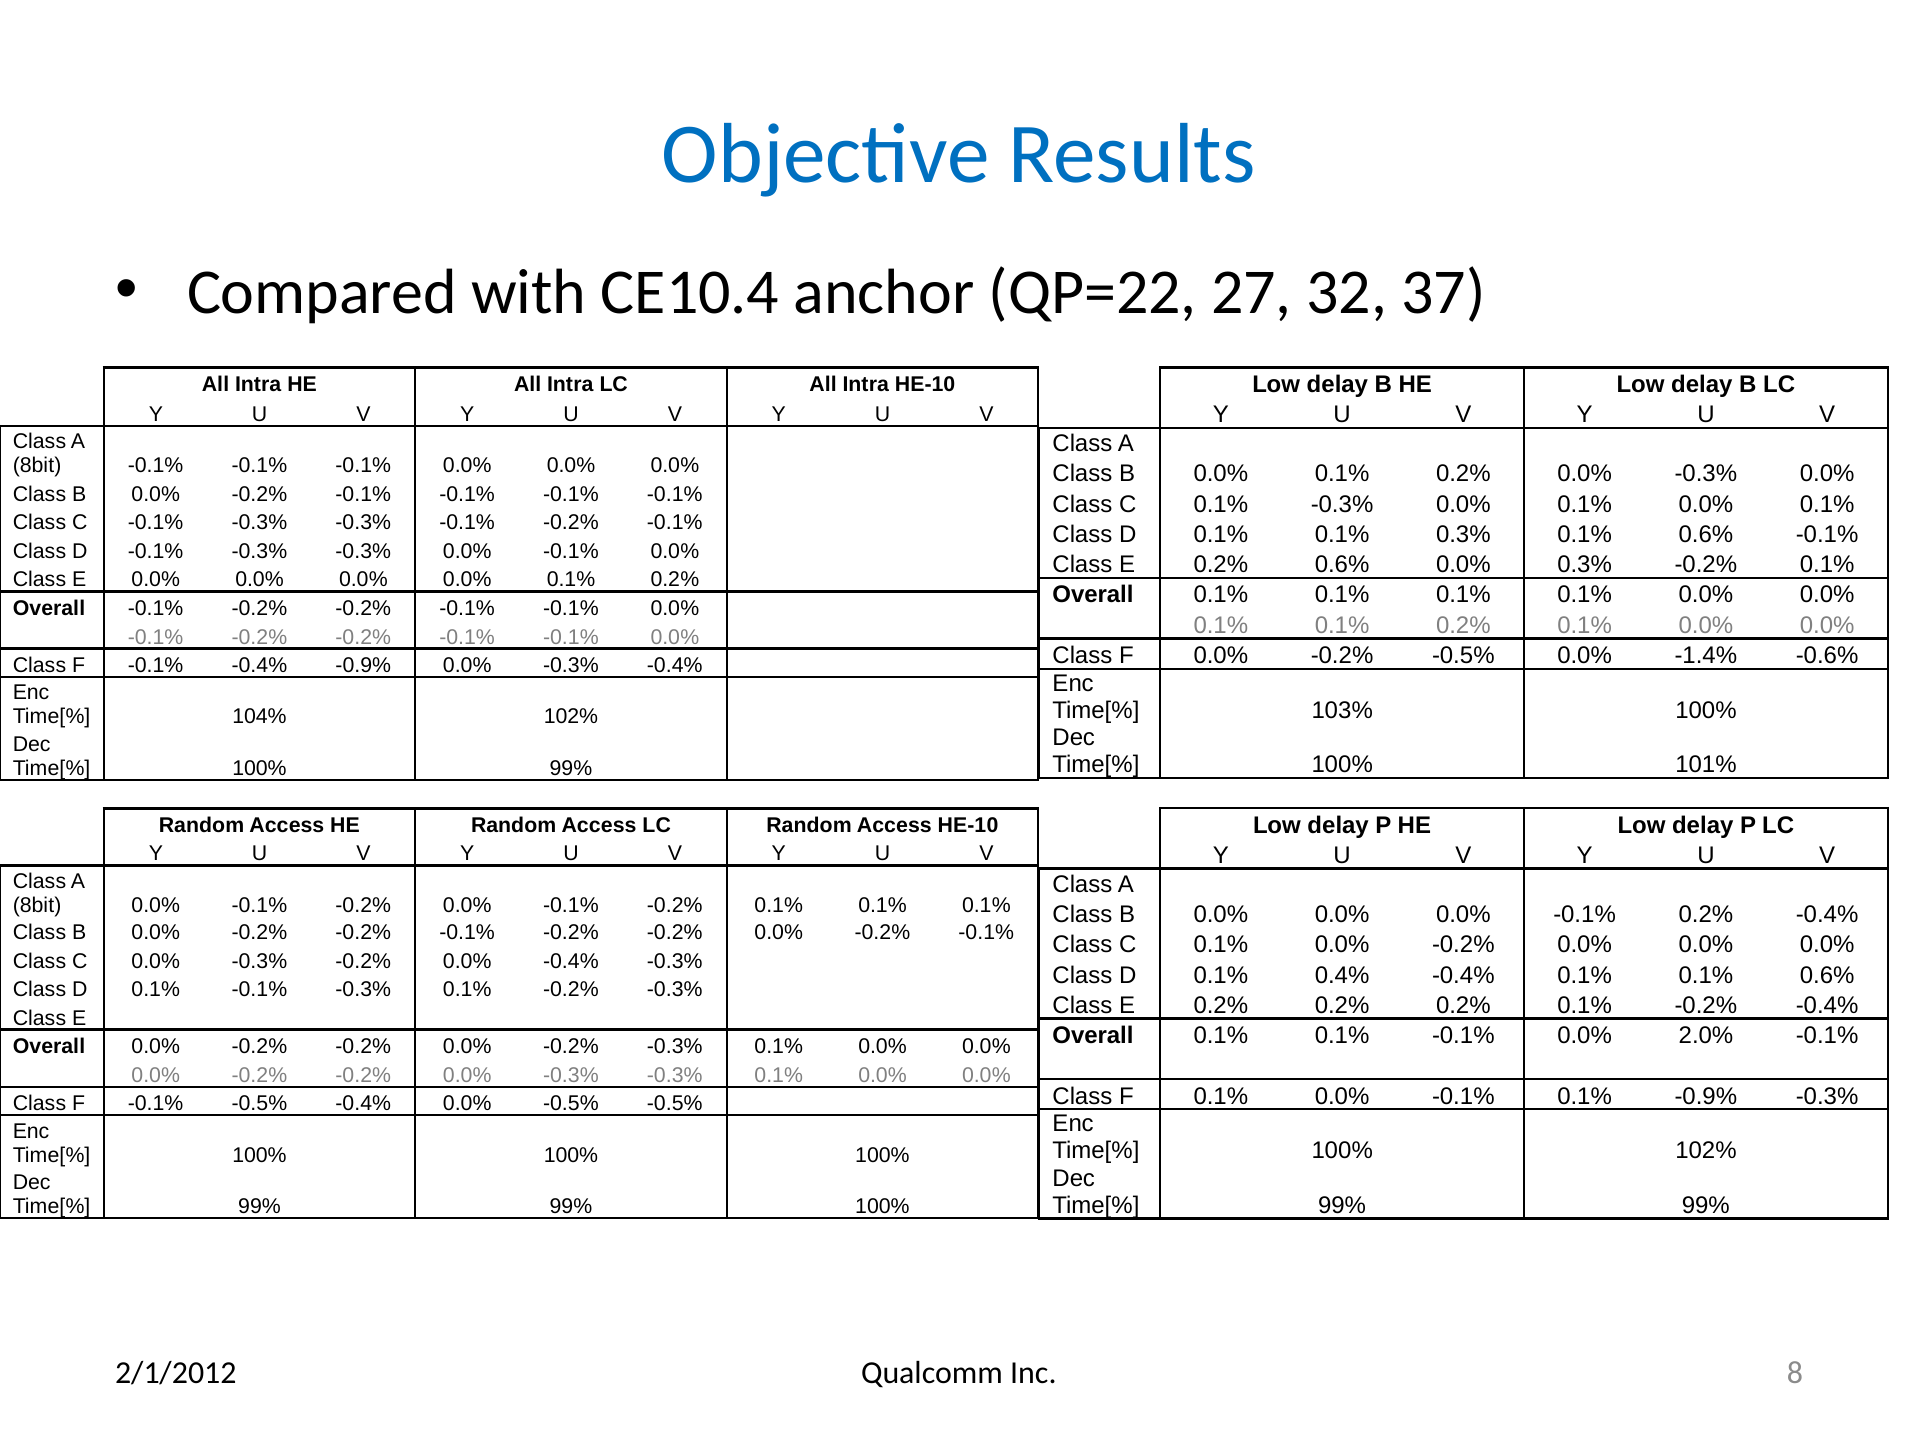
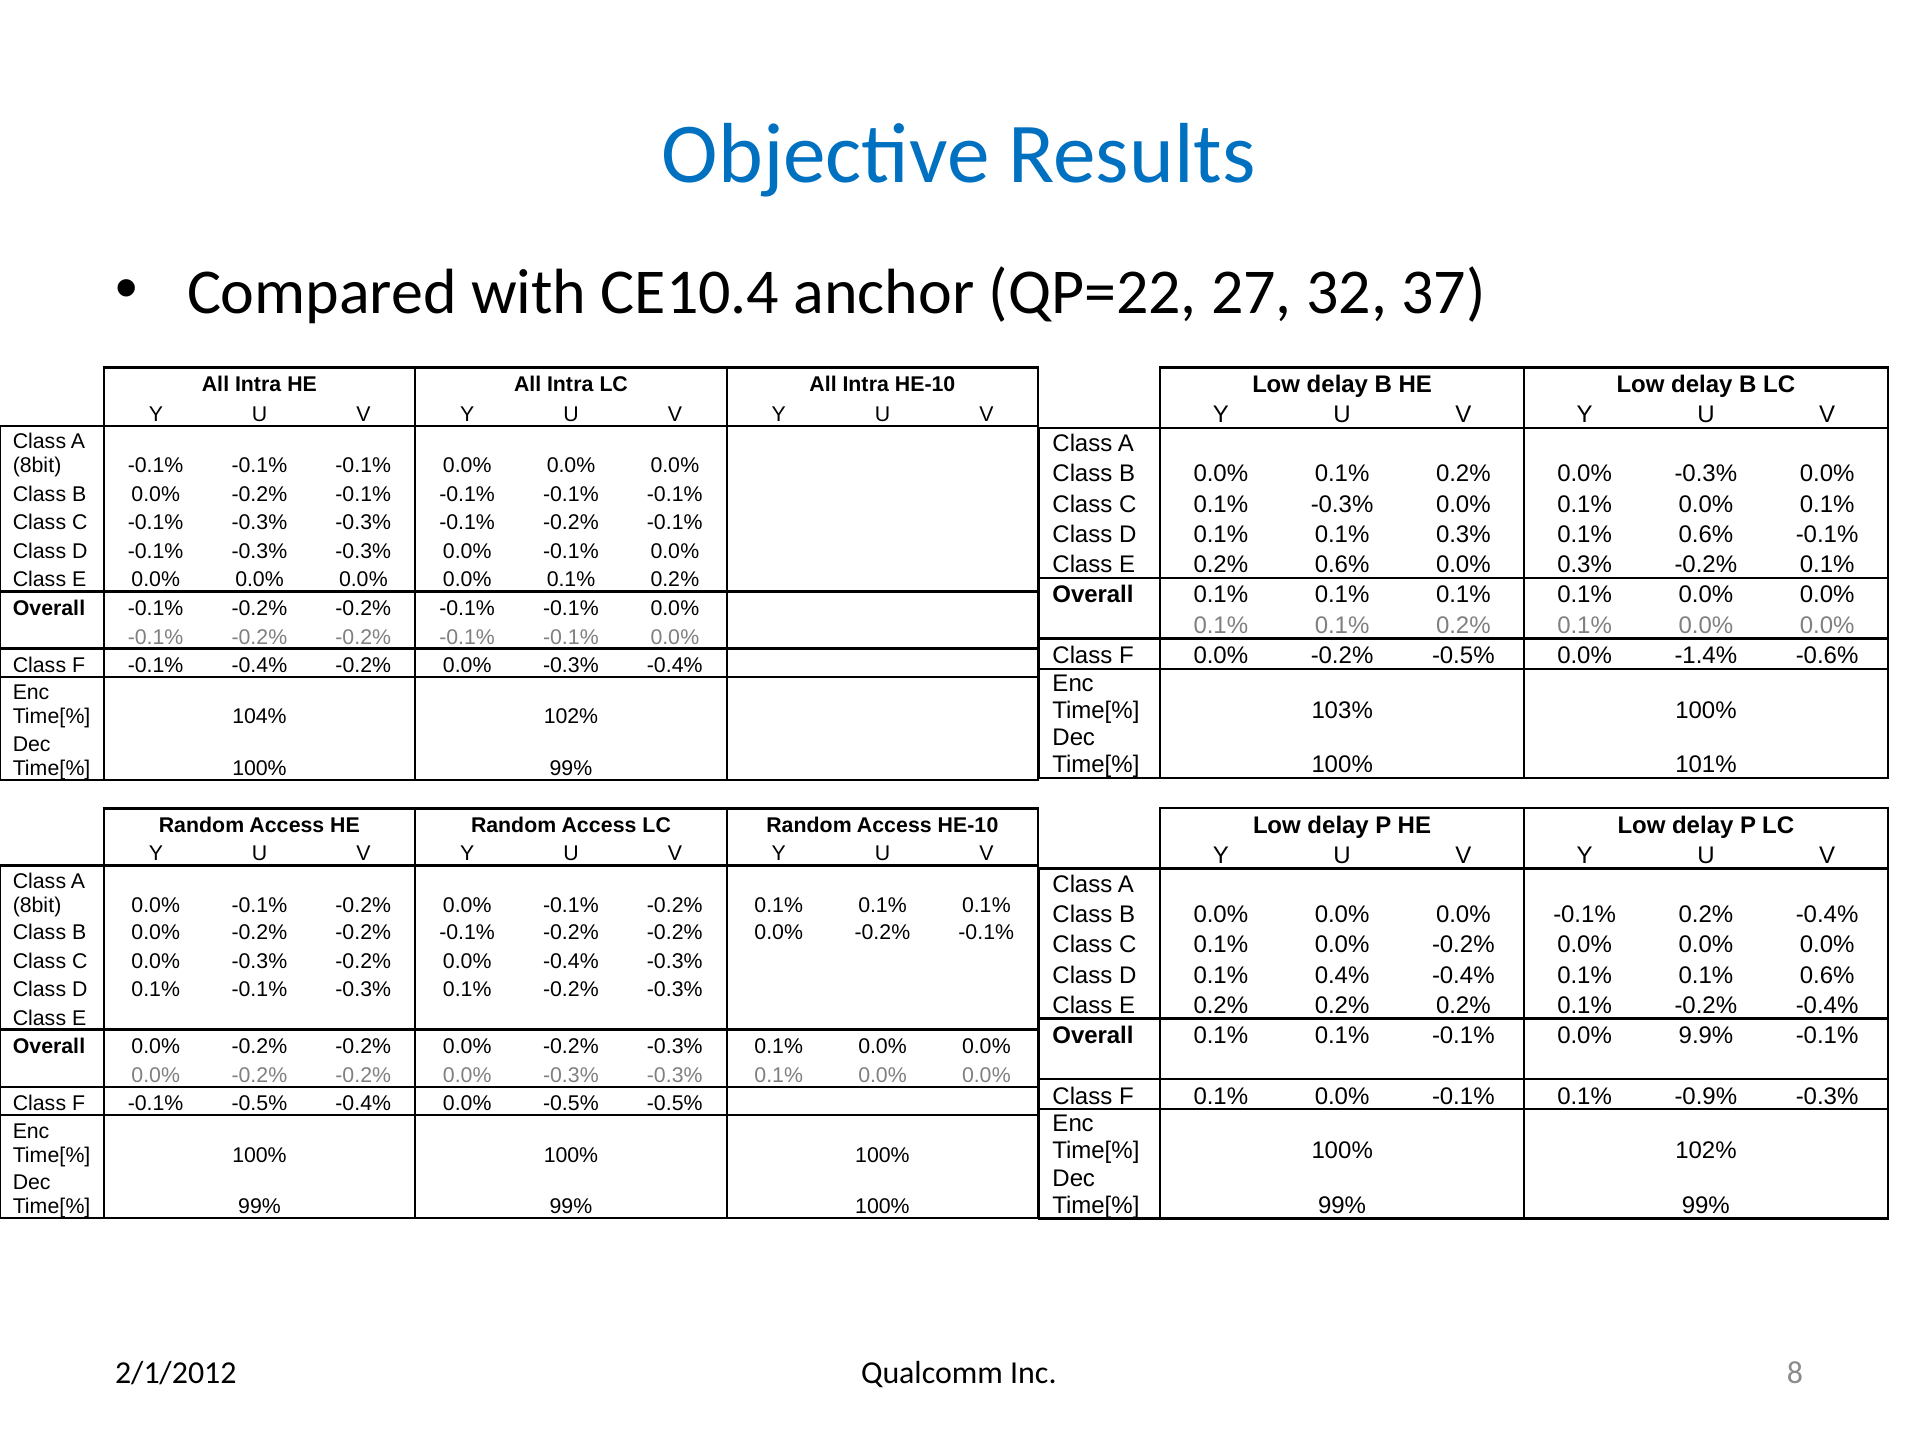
-0.4% -0.9%: -0.9% -> -0.2% (363, 666)
2.0%: 2.0% -> 9.9% (1706, 1036)
